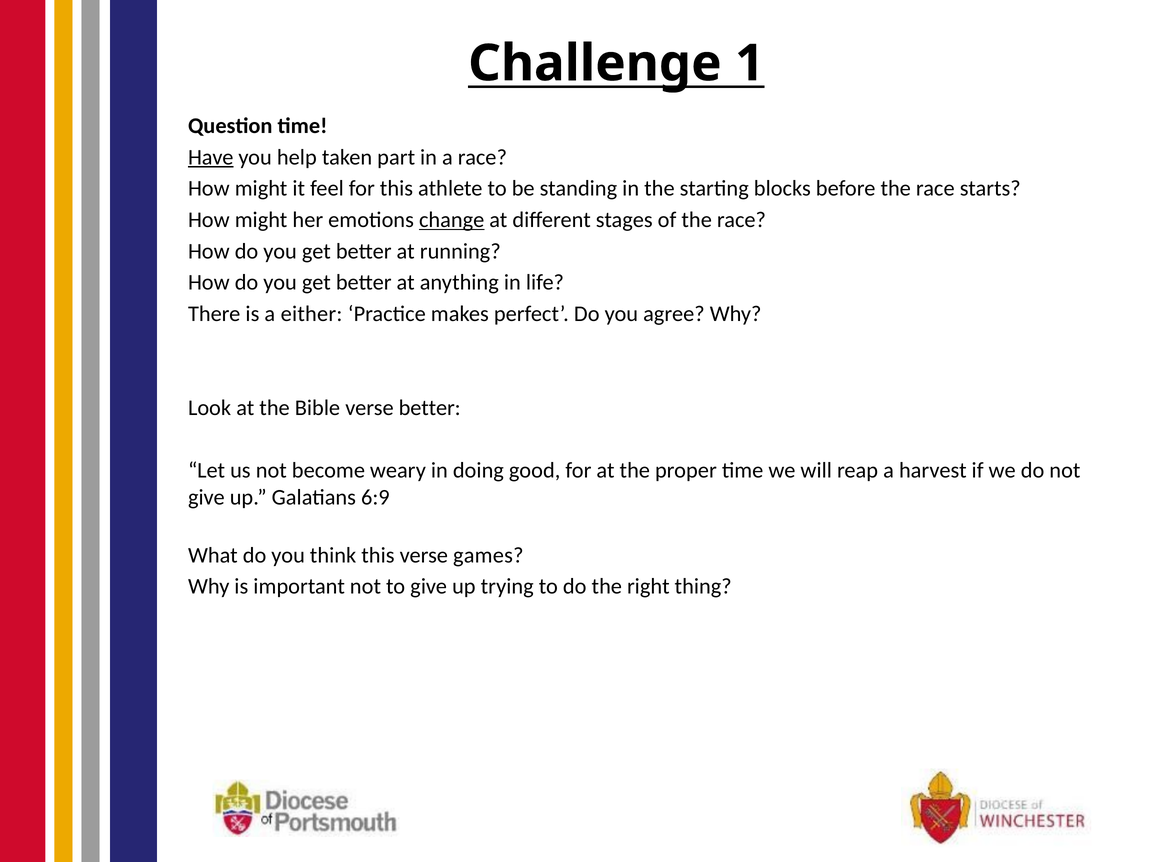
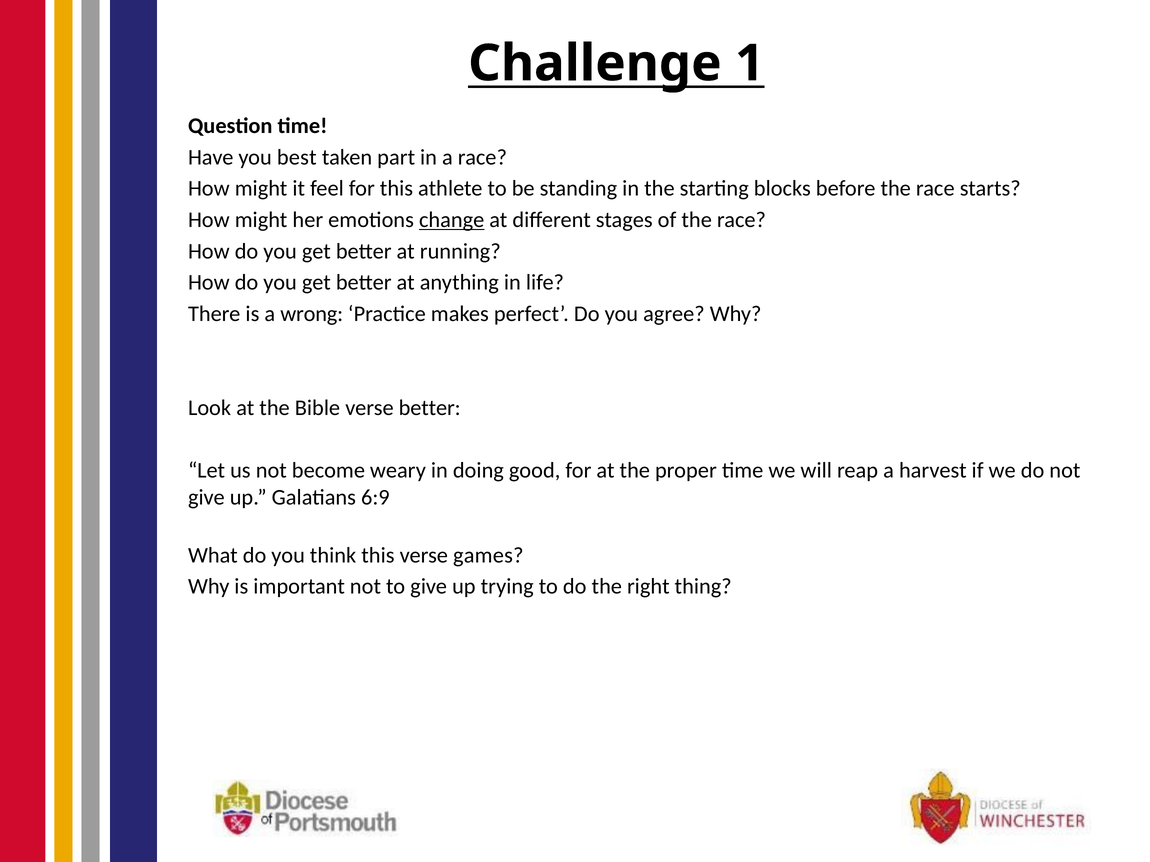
Have underline: present -> none (211, 157)
help: help -> best (297, 157)
either: either -> wrong (312, 314)
